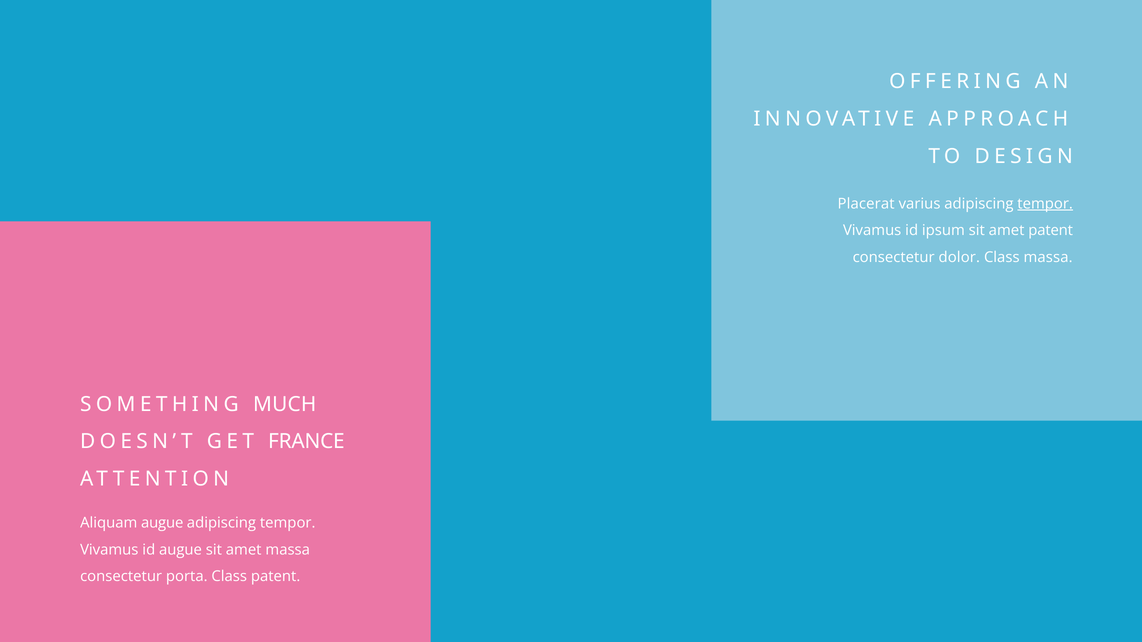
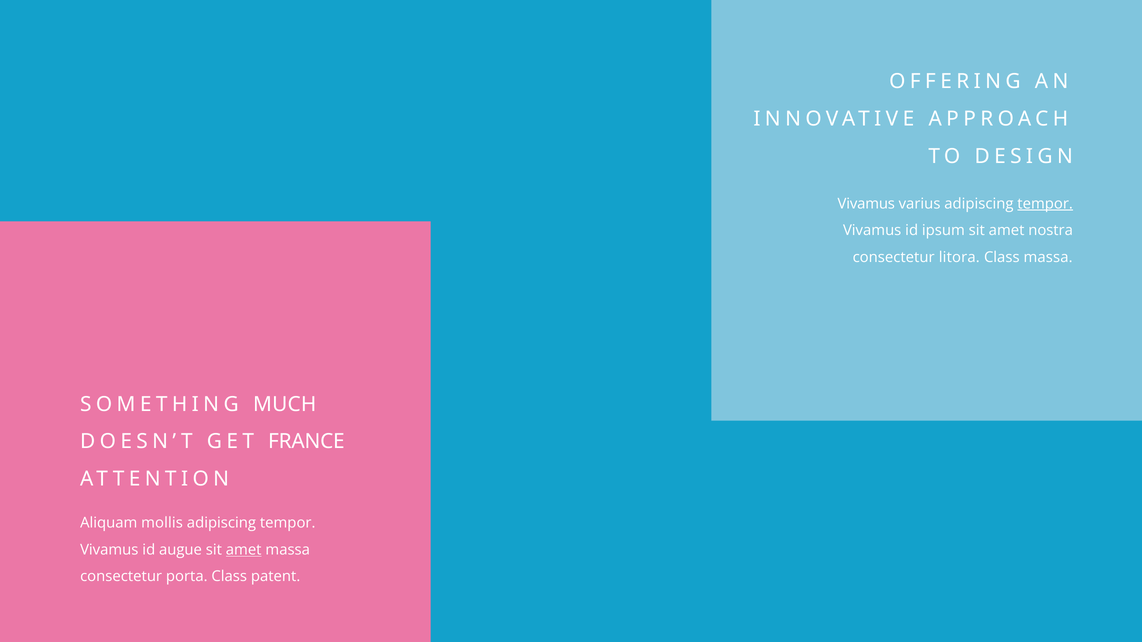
Placerat: Placerat -> Vivamus (866, 204)
amet patent: patent -> nostra (1051, 231)
dolor: dolor -> litora (959, 257)
Aliquam augue: augue -> mollis (162, 523)
amet underline: none -> present (244, 550)
